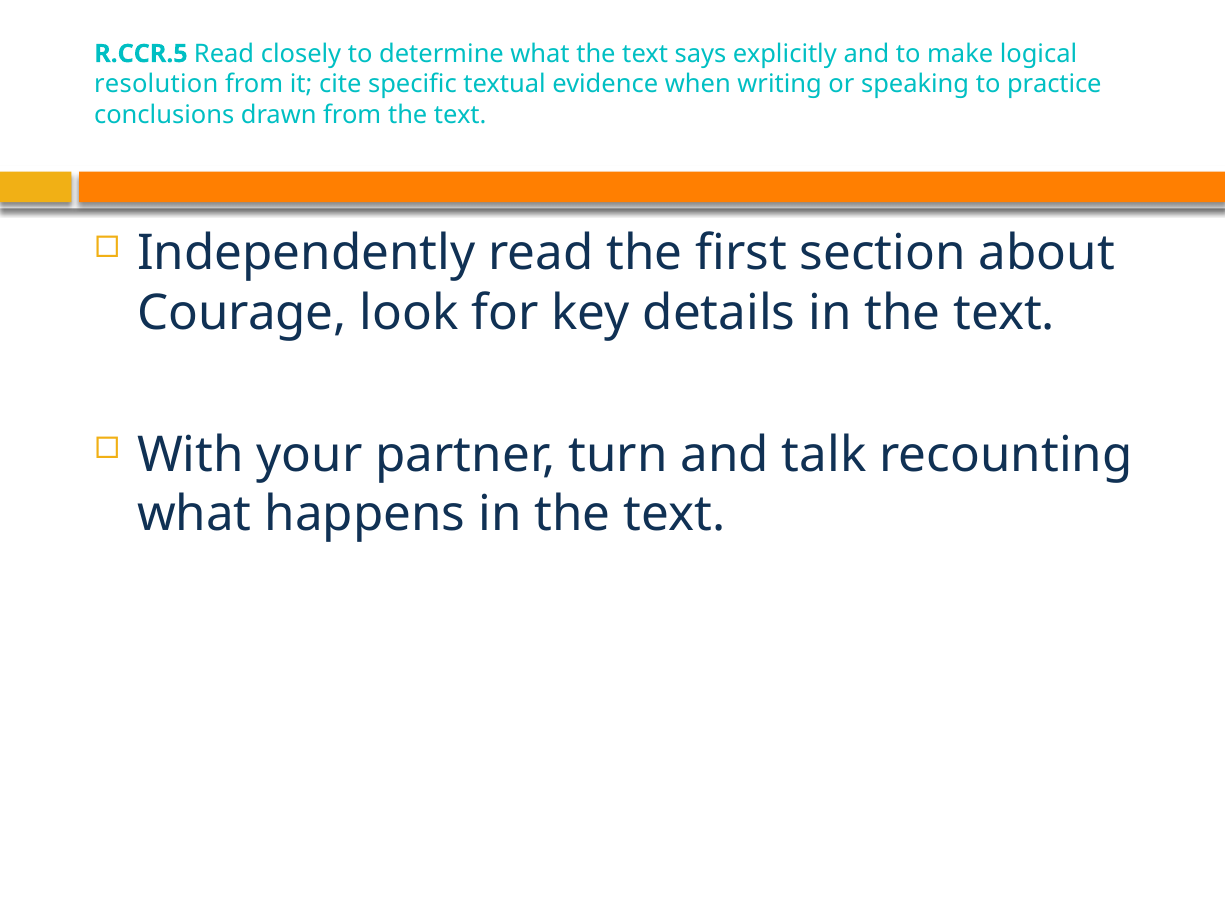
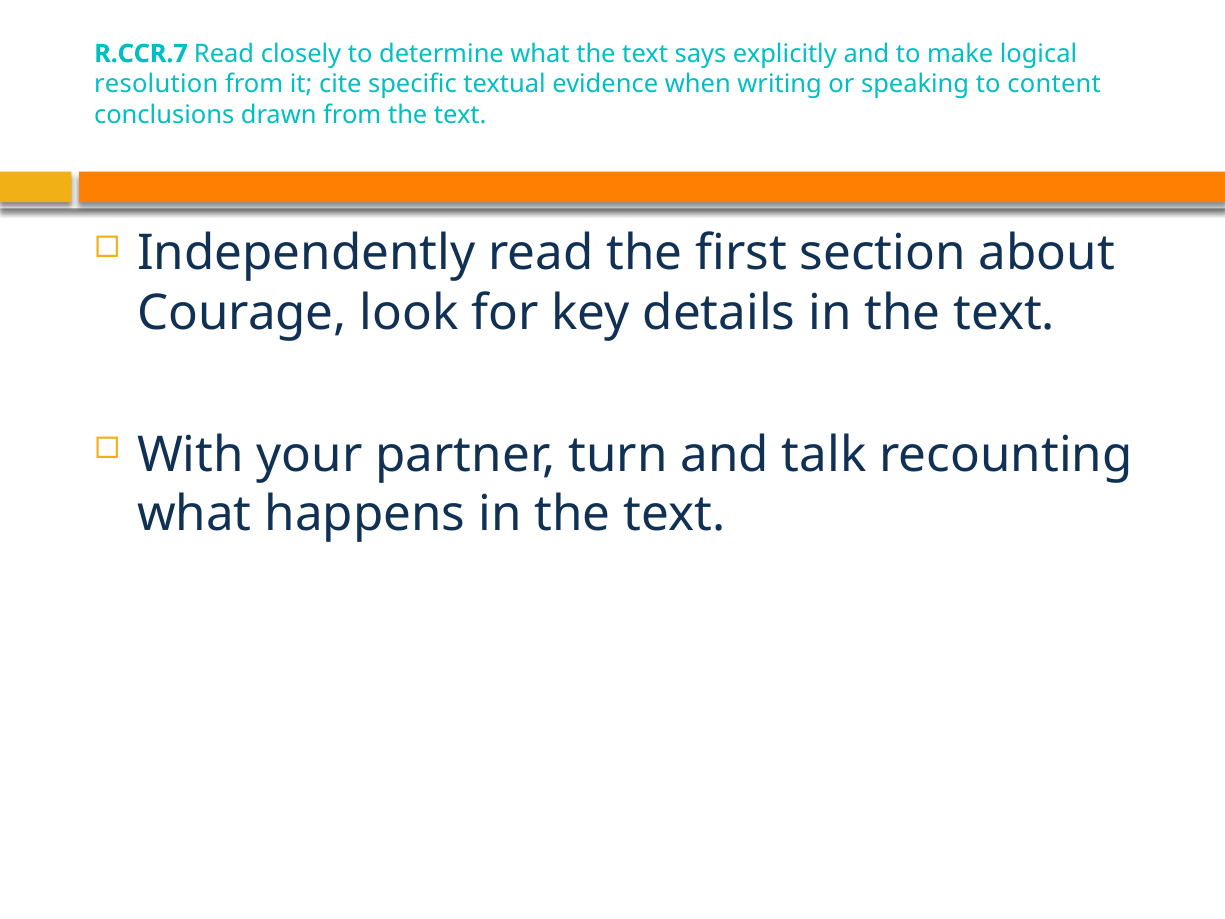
R.CCR.5: R.CCR.5 -> R.CCR.7 (141, 54)
practice: practice -> content (1054, 84)
